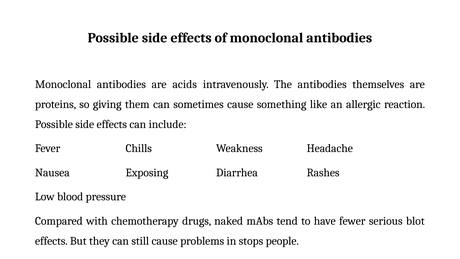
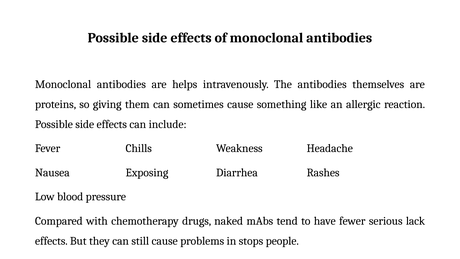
acids: acids -> helps (185, 84)
blot: blot -> lack (415, 221)
